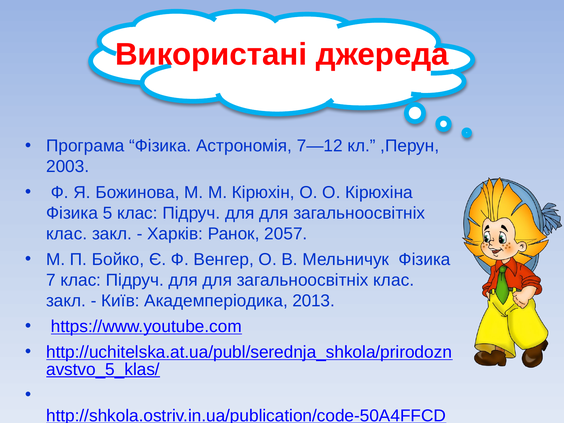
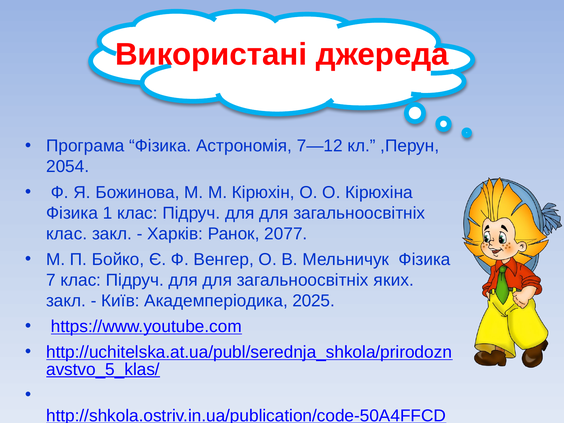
2003: 2003 -> 2054 (68, 167)
5: 5 -> 1 (108, 213)
2057: 2057 -> 2077 (286, 234)
клас: клас -> яких (394, 280)
2013: 2013 -> 2025 (314, 301)
